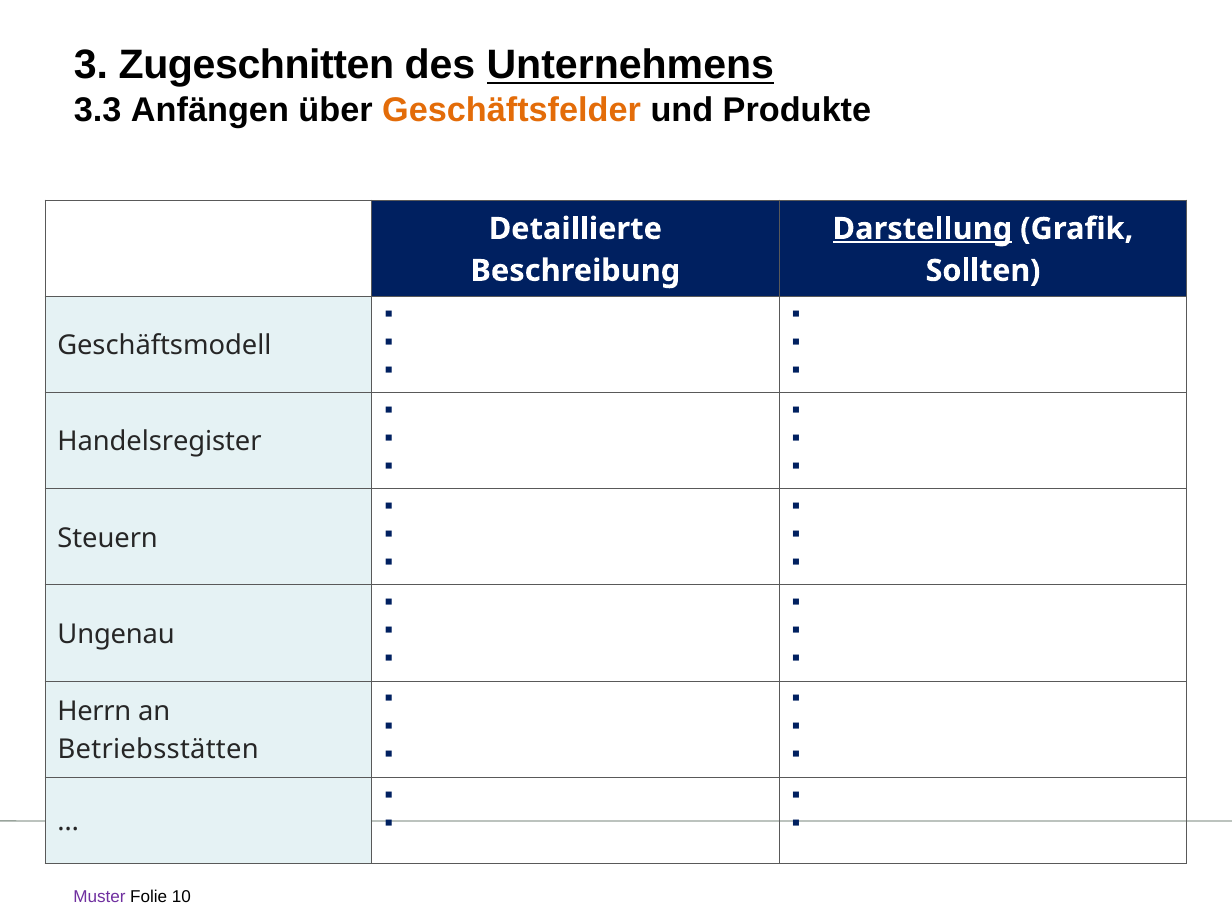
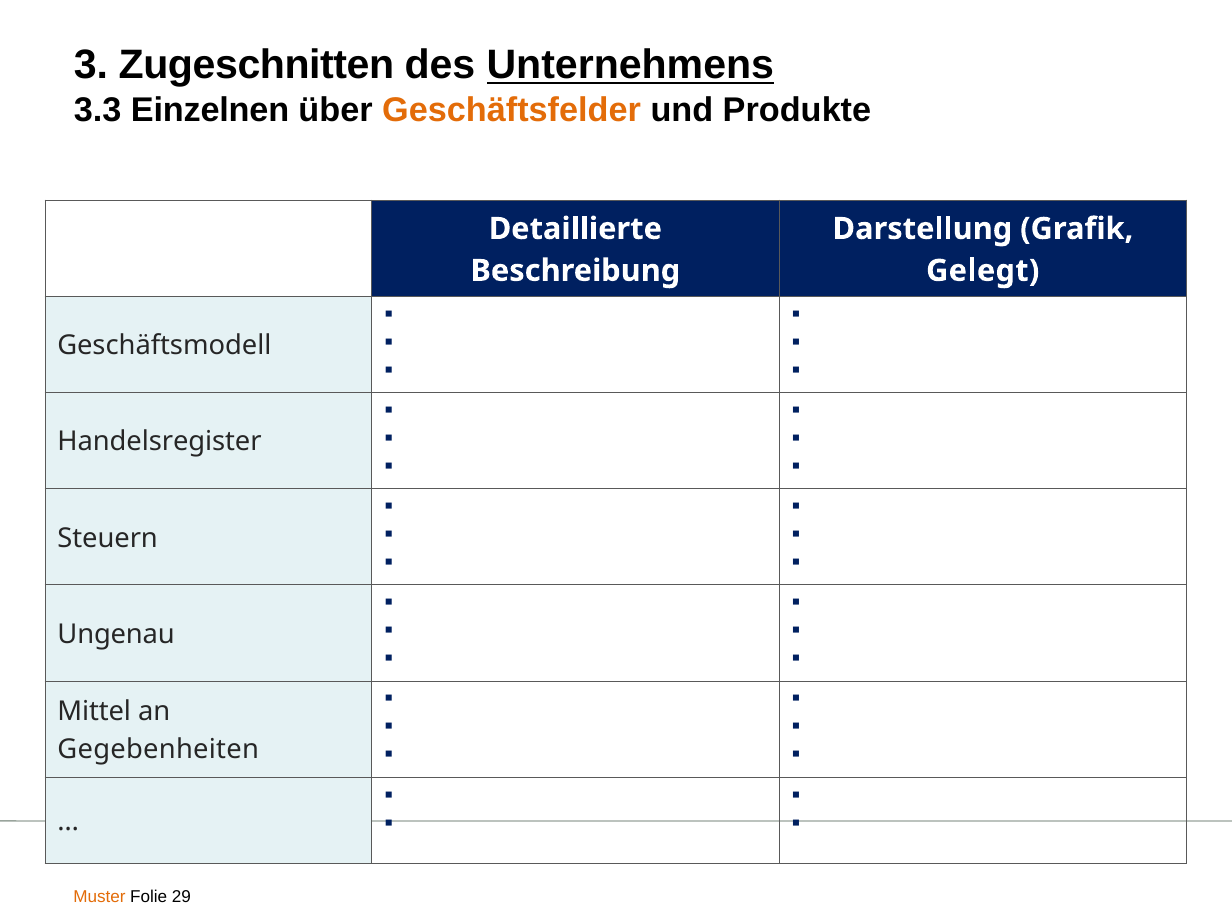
Anfängen: Anfängen -> Einzelnen (210, 110)
Darstellung underline: present -> none (922, 229)
Sollten: Sollten -> Gelegt (983, 271)
Herrn: Herrn -> Mittel (94, 712)
Betriebsstätten: Betriebsstätten -> Gegebenheiten (158, 749)
Muster colour: purple -> orange (100, 897)
10: 10 -> 29 (181, 897)
